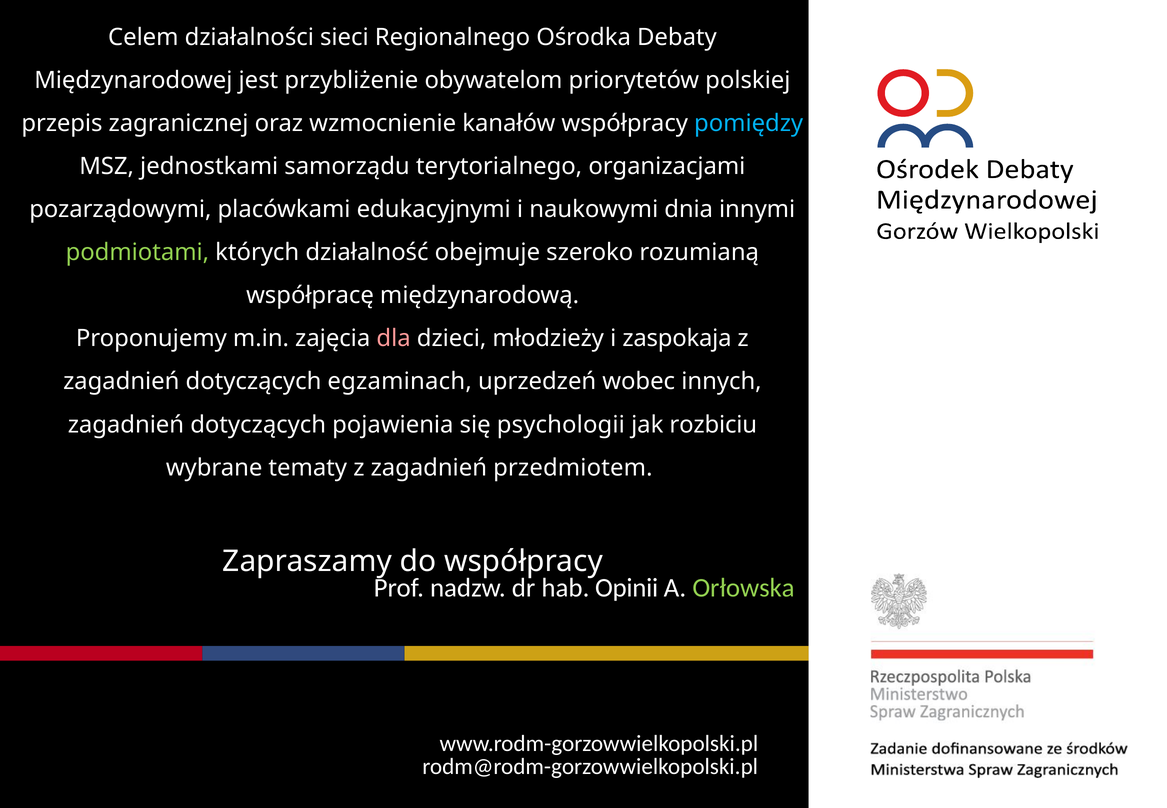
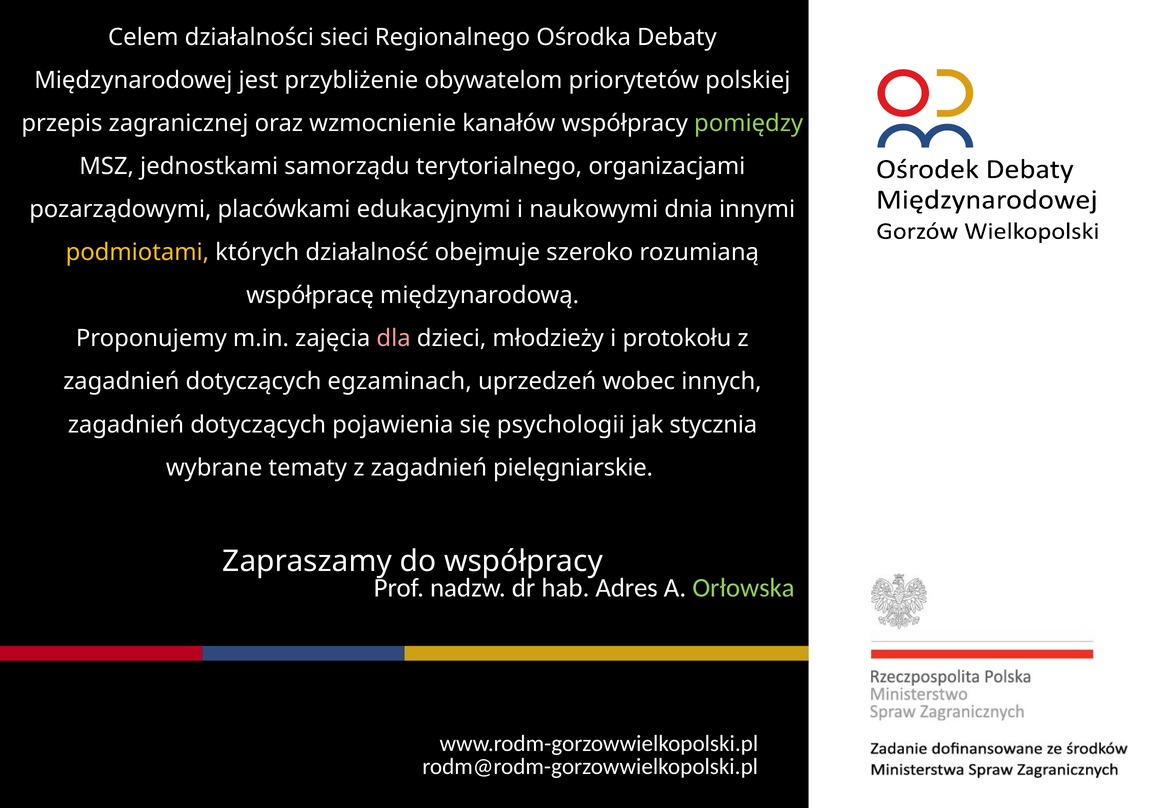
pomiędzy colour: light blue -> light green (749, 123)
podmiotami colour: light green -> yellow (137, 252)
zaspokaja: zaspokaja -> protokołu (677, 338)
rozbiciu: rozbiciu -> stycznia (713, 425)
przedmiotem: przedmiotem -> pielęgniarskie (573, 468)
Opinii: Opinii -> Adres (627, 588)
